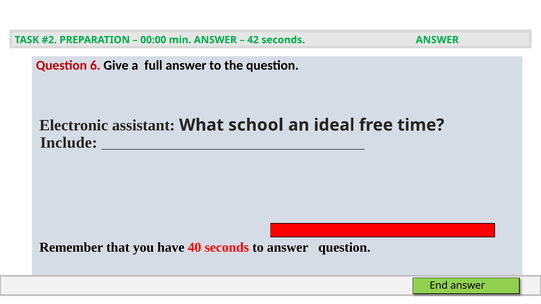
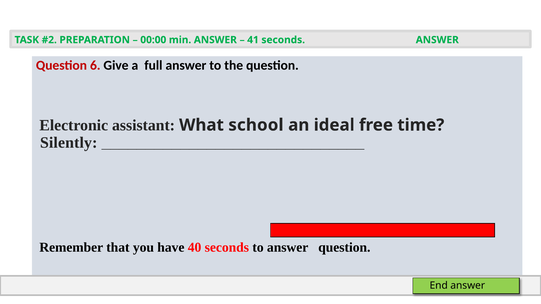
42: 42 -> 41 (253, 40)
Include: Include -> Silently (69, 143)
